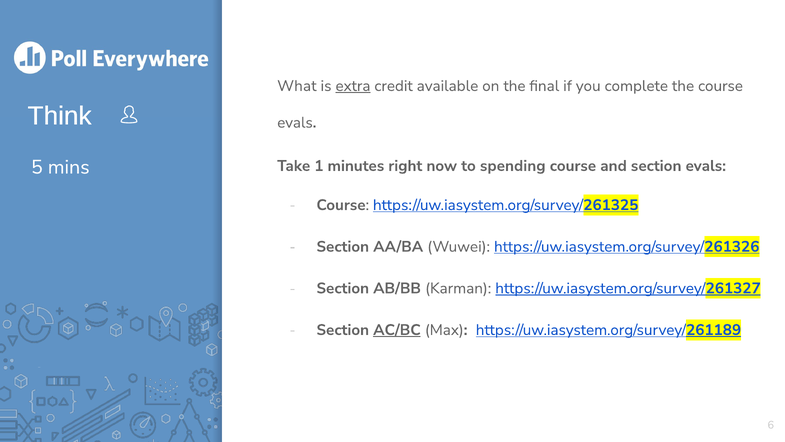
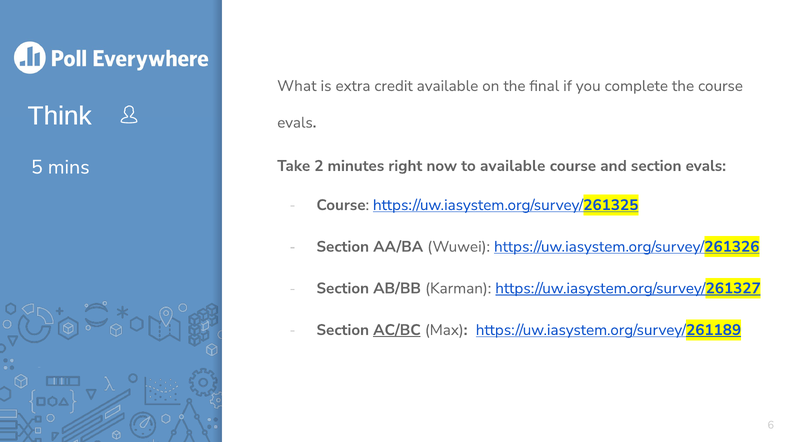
extra underline: present -> none (353, 86)
1: 1 -> 2 (319, 166)
to spending: spending -> available (513, 166)
